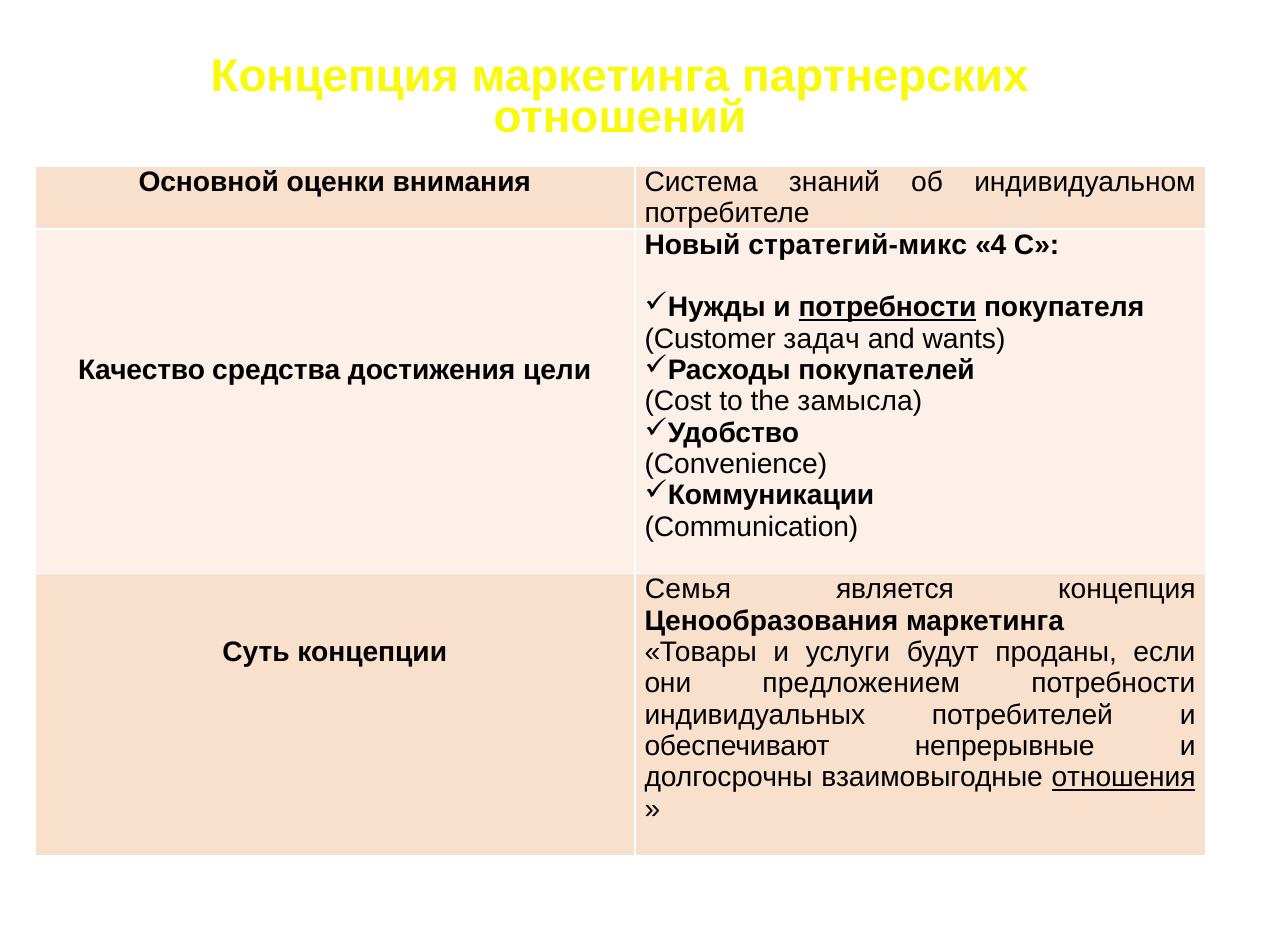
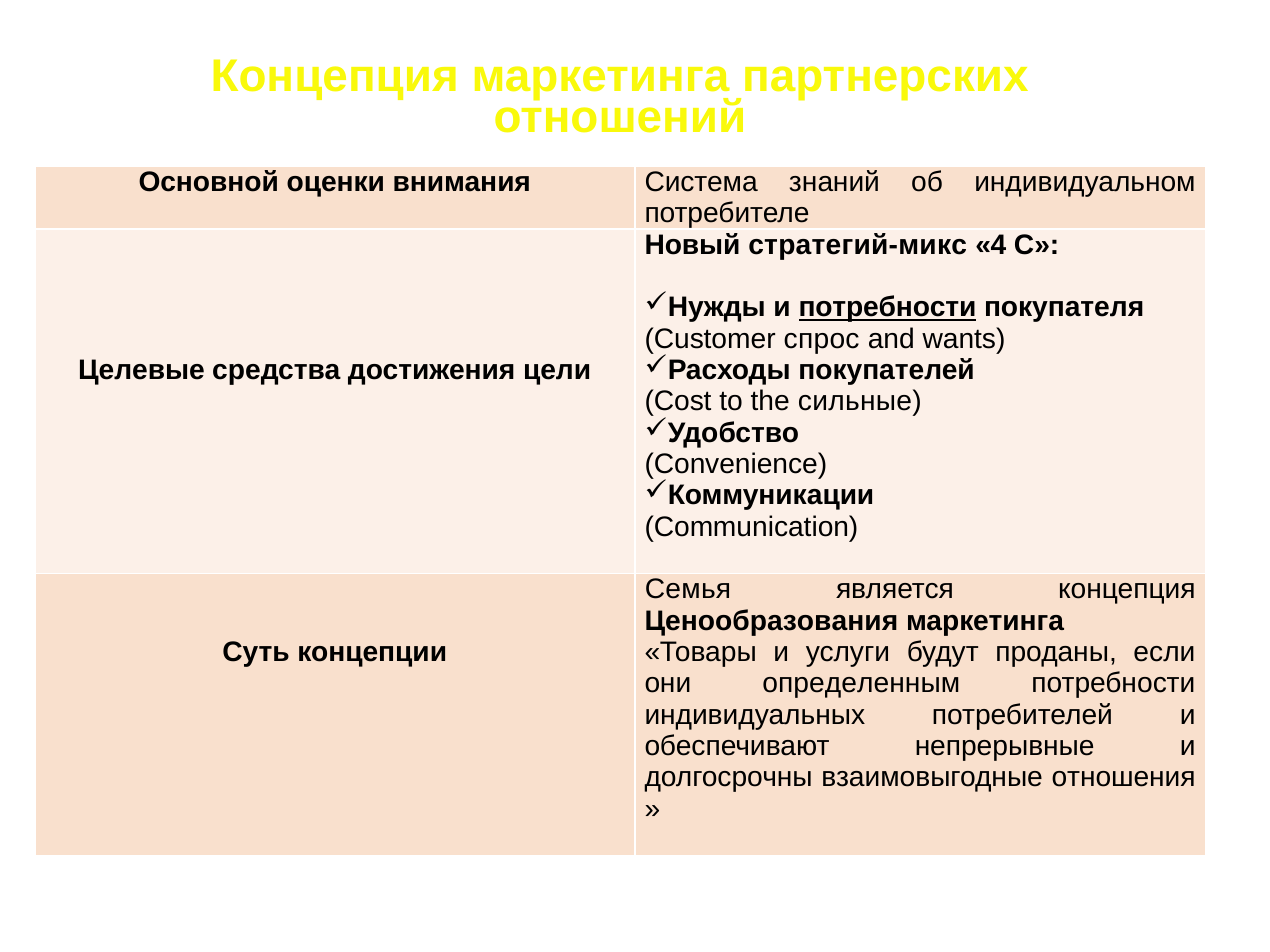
задач: задач -> спрос (822, 339)
Качество: Качество -> Целевые (141, 370)
замысла: замысла -> сильные (860, 402)
предложением: предложением -> определенным (861, 684)
отношения underline: present -> none (1124, 778)
